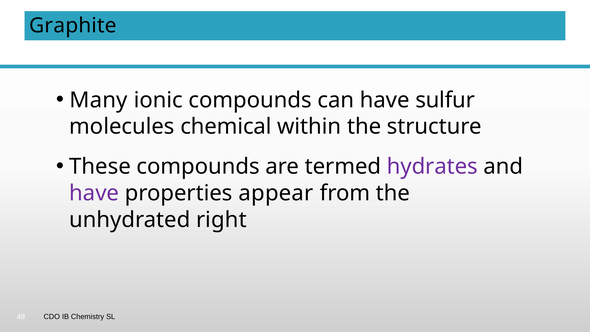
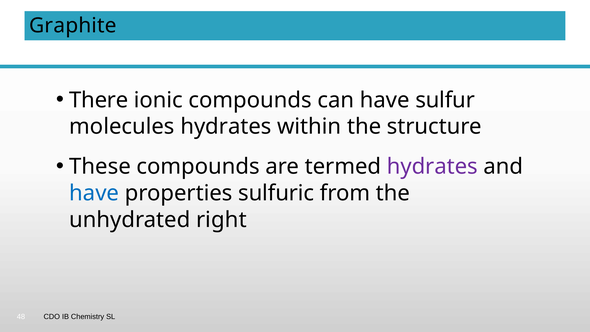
Many: Many -> There (99, 100)
molecules chemical: chemical -> hydrates (226, 127)
have colour: purple -> blue (94, 193)
appear: appear -> sulfuric (276, 193)
